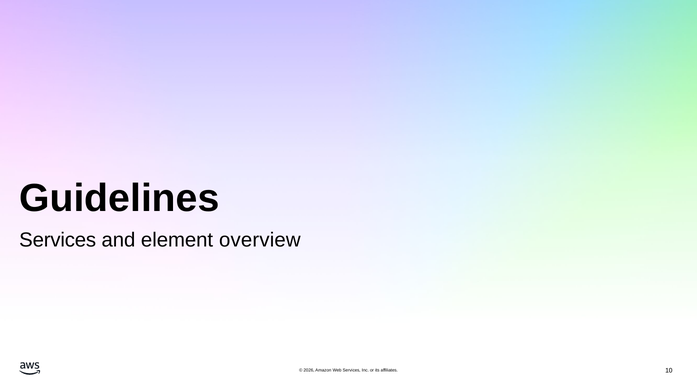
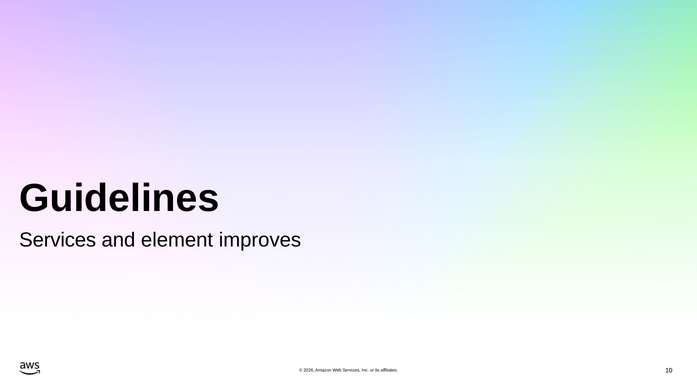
overview: overview -> improves (260, 240)
